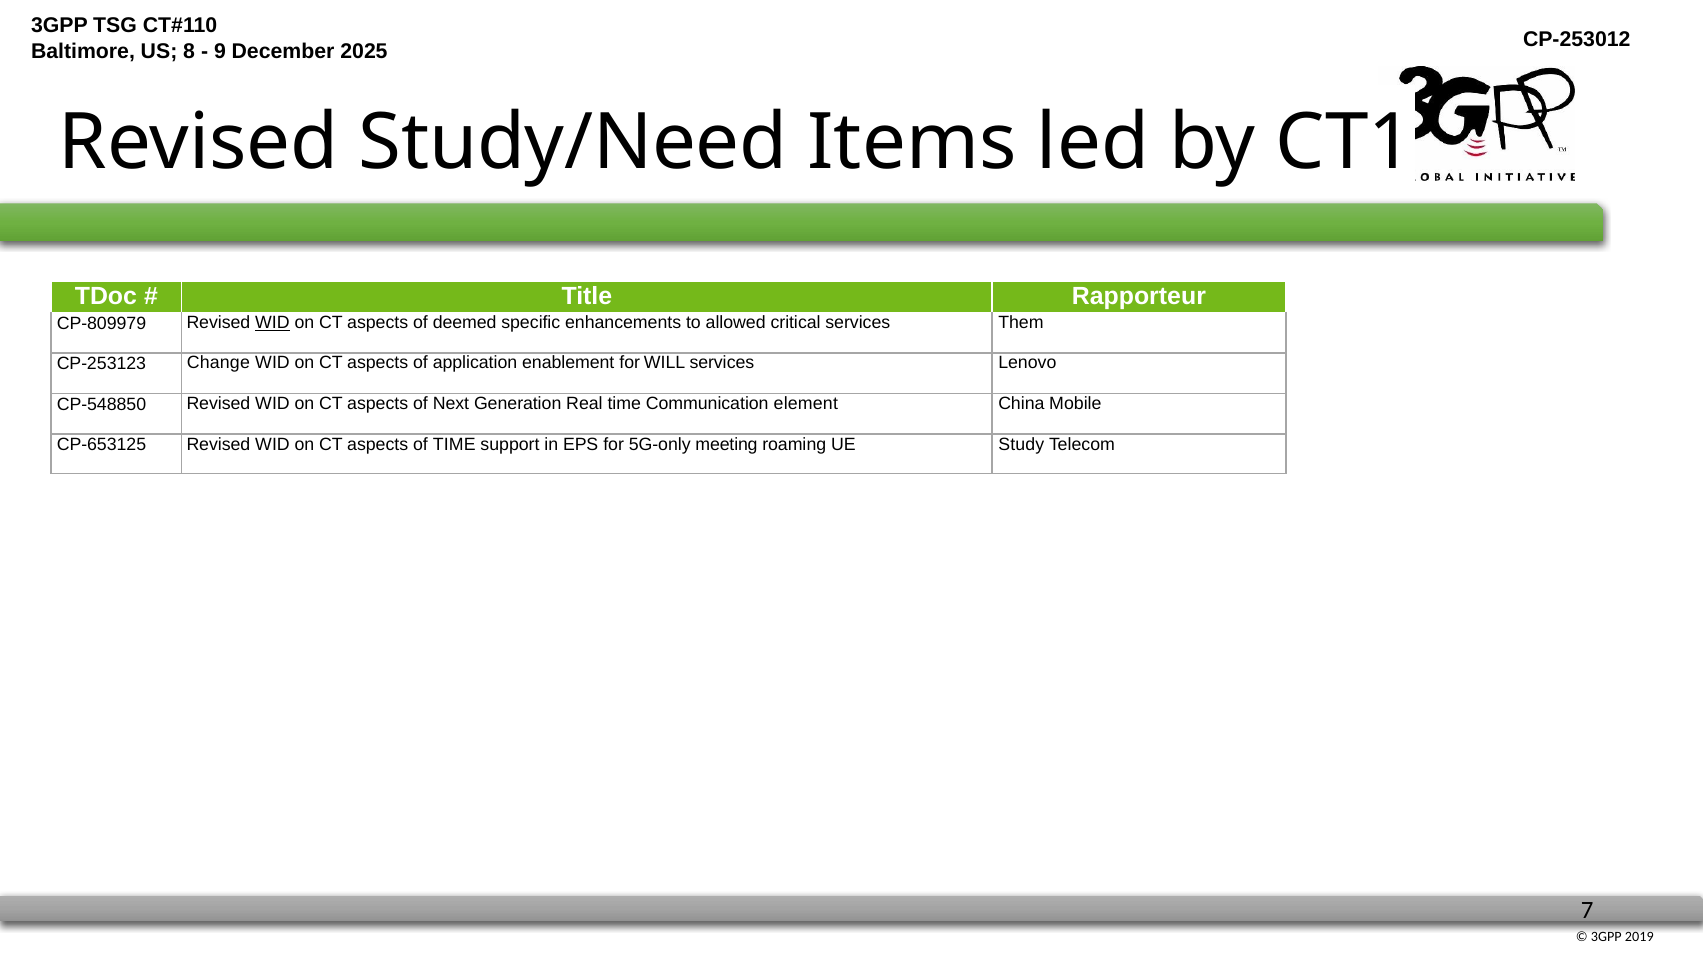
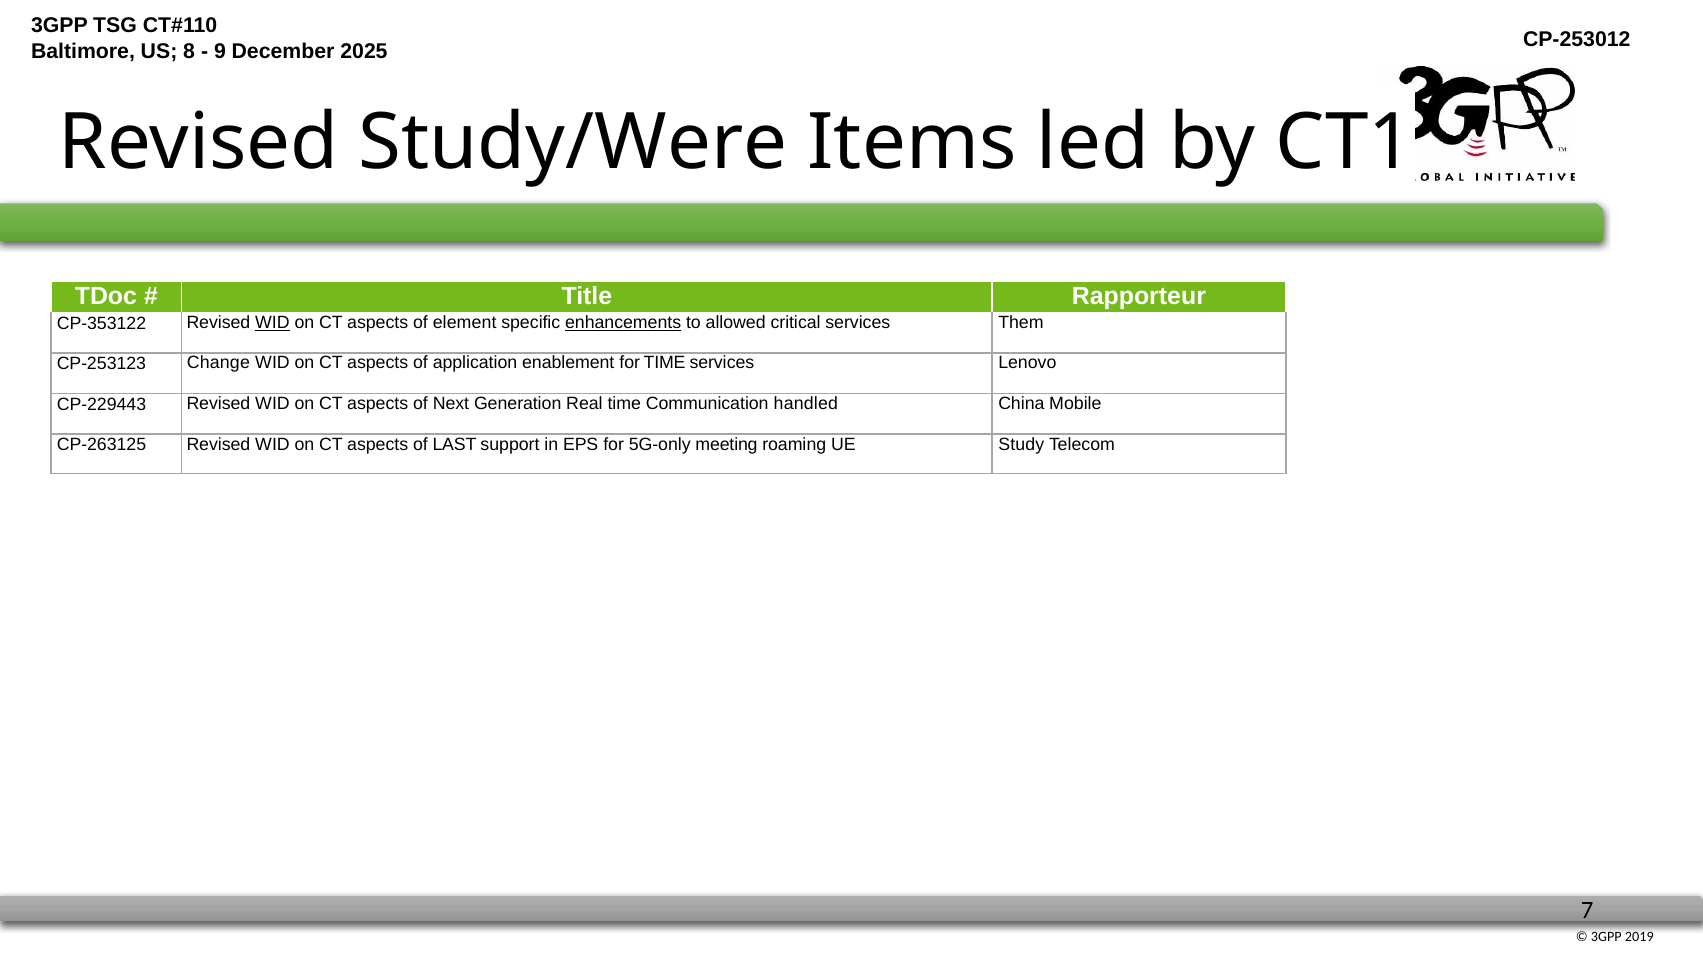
Study/Need: Study/Need -> Study/Were (573, 143)
CP-809979: CP-809979 -> CP-353122 (101, 323)
deemed: deemed -> element (465, 323)
enhancements underline: none -> present (623, 323)
for WILL: WILL -> TIME (665, 363)
CP-548850: CP-548850 -> CP-229443 (101, 404)
element: element -> handled (806, 404)
CP-653125: CP-653125 -> CP-263125 (101, 445)
of TIME: TIME -> LAST (454, 444)
